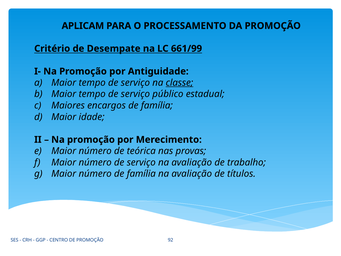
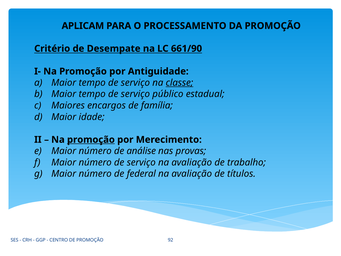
661/99: 661/99 -> 661/90 (187, 49)
promoção underline: none -> present (91, 140)
teórica: teórica -> análise (141, 151)
número de família: família -> federal (141, 174)
